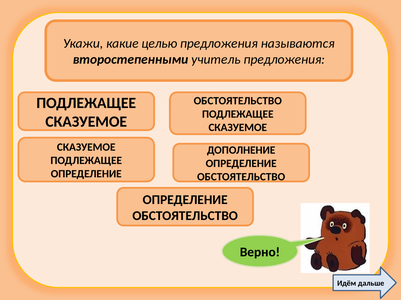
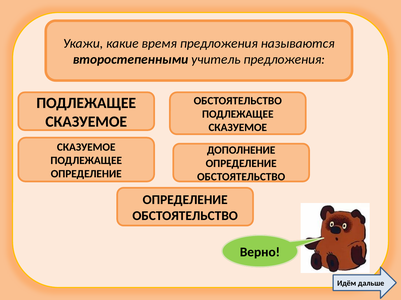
целью: целью -> время (159, 44)
